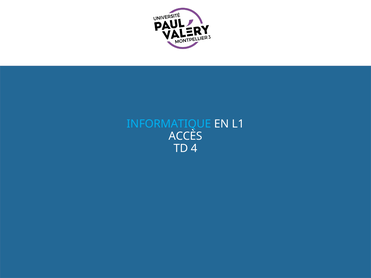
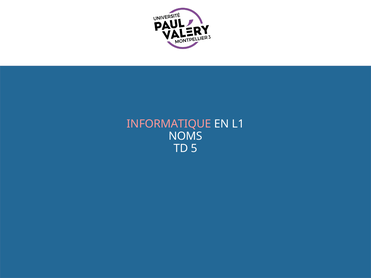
INFORMATIQUE colour: light blue -> pink (169, 124)
ACCÈS: ACCÈS -> NOMS (186, 136)
4: 4 -> 5 (194, 149)
